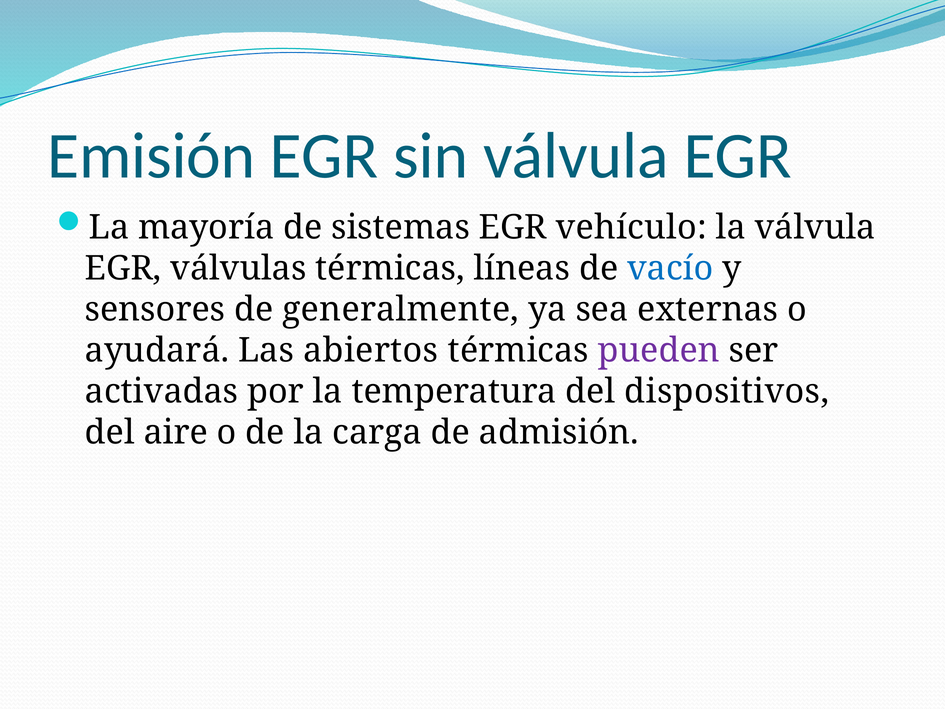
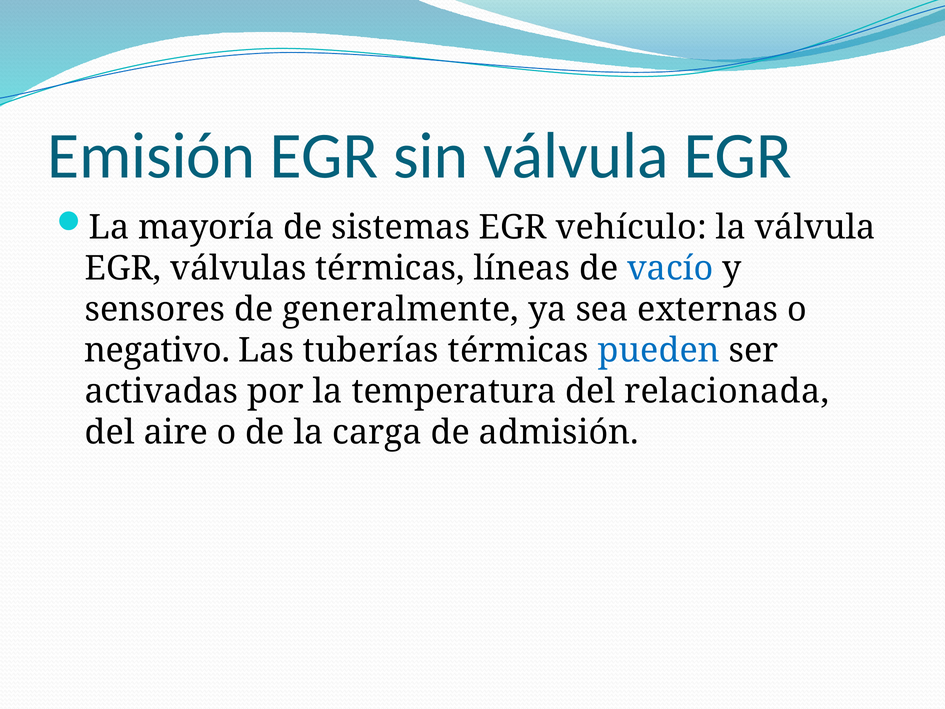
ayudará: ayudará -> negativo (157, 350)
abiertos: abiertos -> tuberías (371, 350)
pueden colour: purple -> blue (659, 350)
dispositivos: dispositivos -> relacionada (727, 391)
